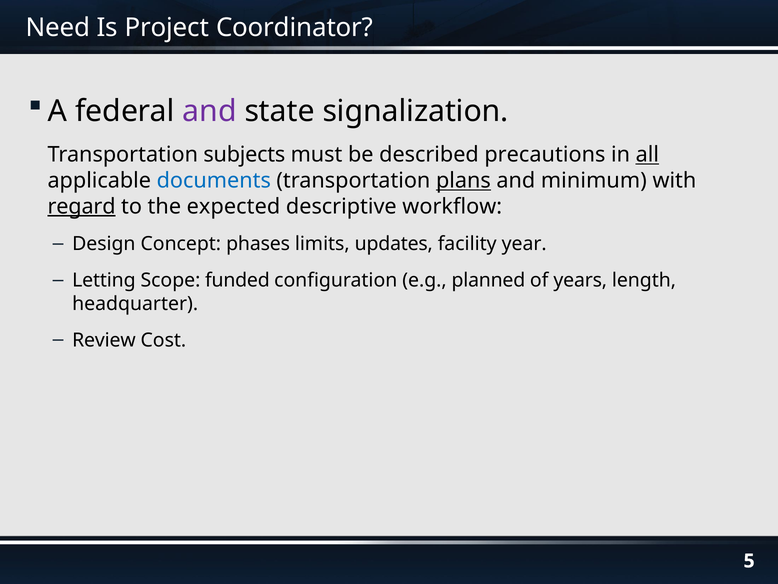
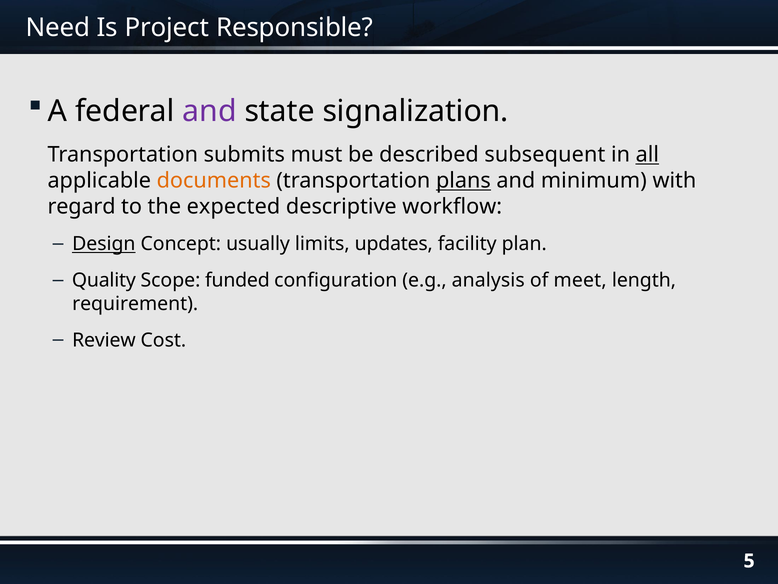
Coordinator: Coordinator -> Responsible (295, 28)
subjects: subjects -> submits (244, 155)
precautions: precautions -> subsequent (545, 155)
documents colour: blue -> orange (214, 180)
regard underline: present -> none (82, 206)
Design underline: none -> present (104, 244)
phases: phases -> usually (258, 244)
year: year -> plan (524, 244)
Letting: Letting -> Quality (104, 280)
planned: planned -> analysis (488, 280)
years: years -> meet (580, 280)
headquarter: headquarter -> requirement (135, 303)
